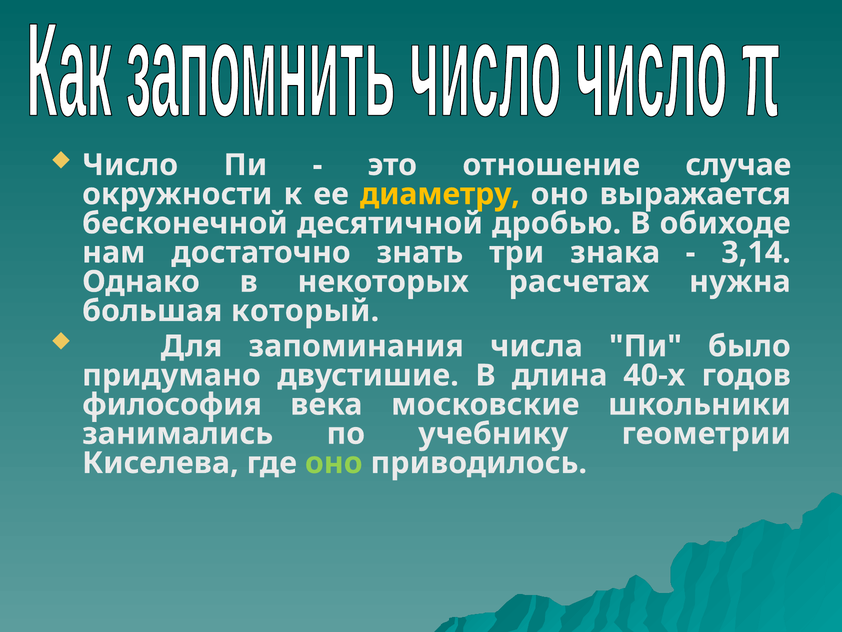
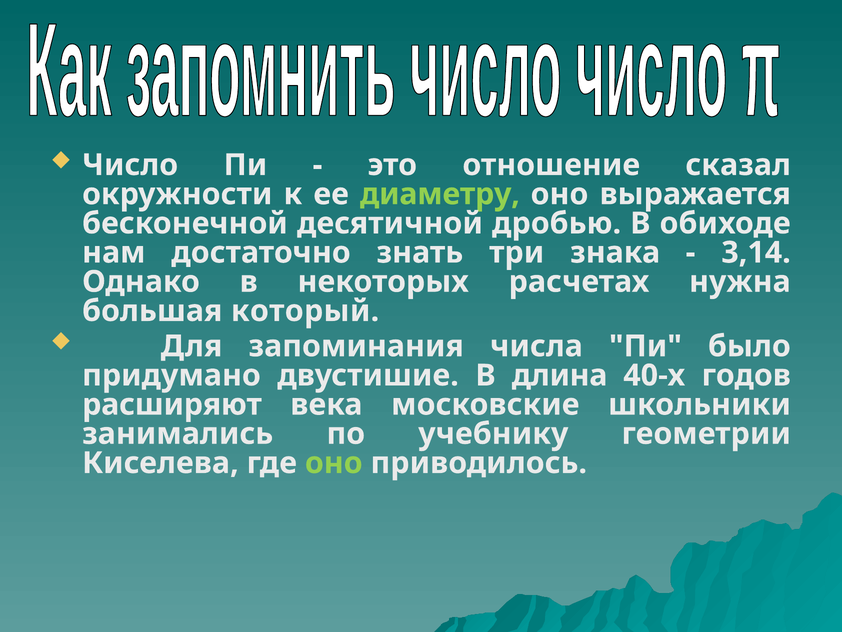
случае: случае -> сказал (738, 165)
диаметру colour: yellow -> light green (440, 194)
философия: философия -> расширяют (172, 404)
